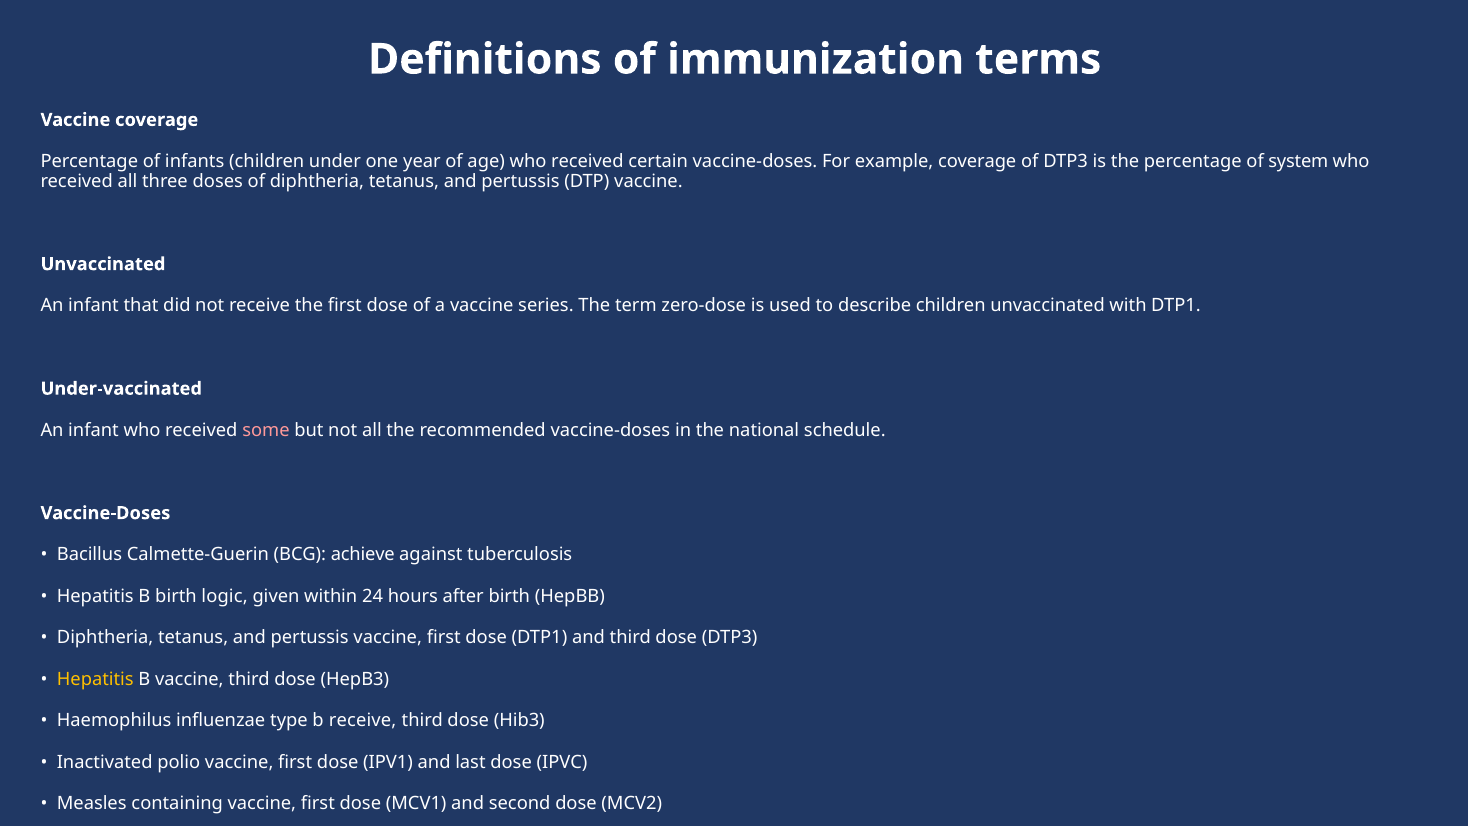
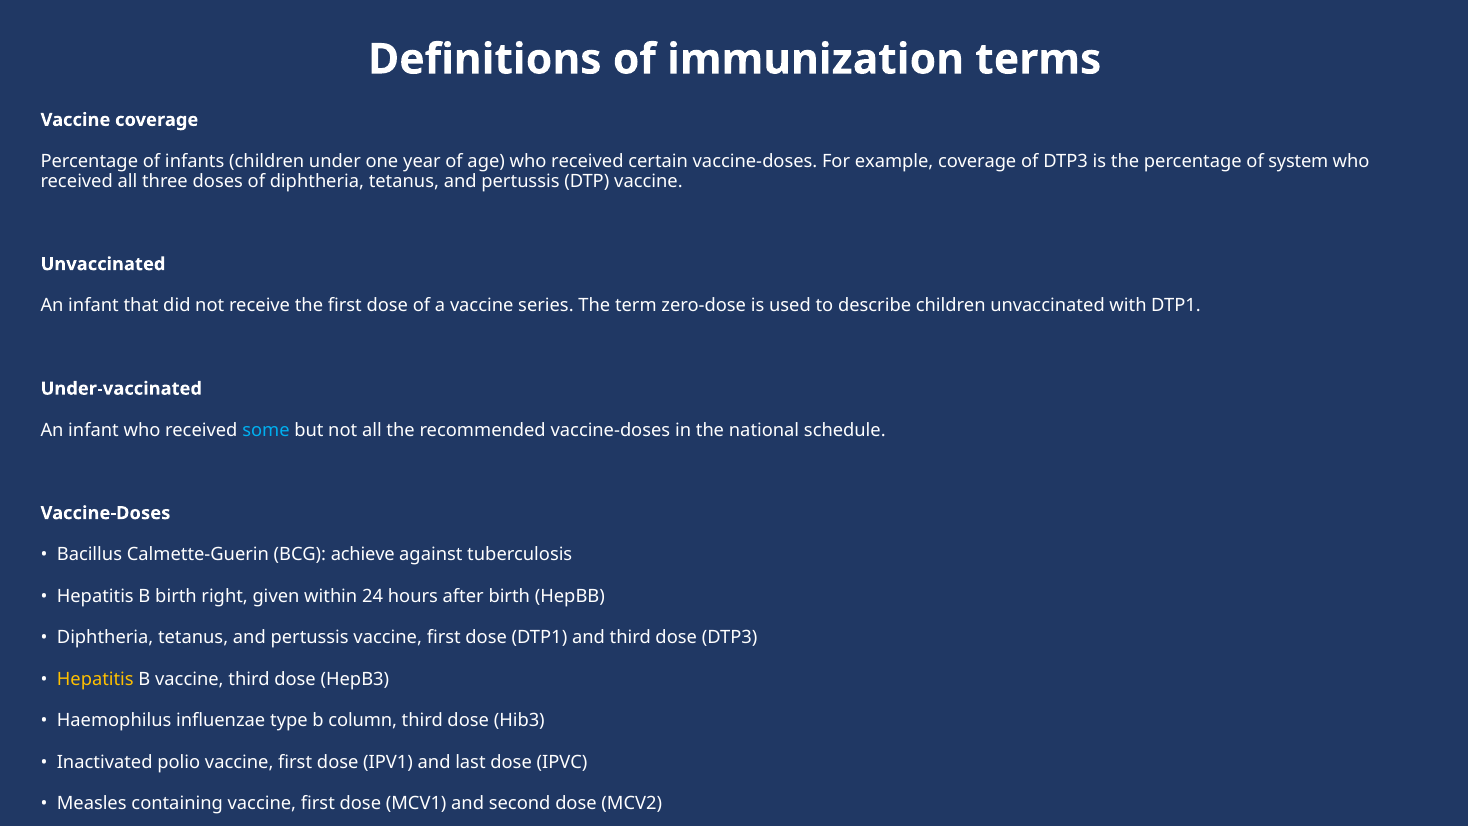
some colour: pink -> light blue (266, 430)
logic: logic -> right (225, 596)
b receive: receive -> column (363, 720)
